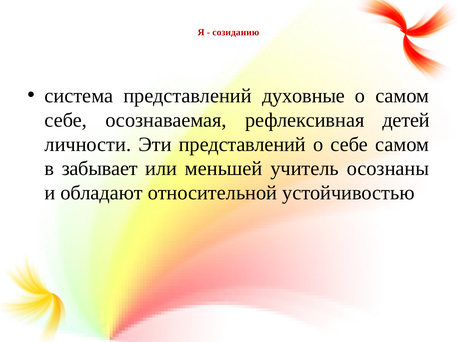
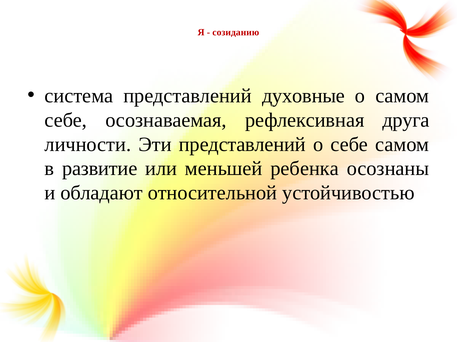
детей: детей -> друга (406, 120)
забывает: забывает -> развитие (100, 169)
учитель: учитель -> ребенка (305, 169)
